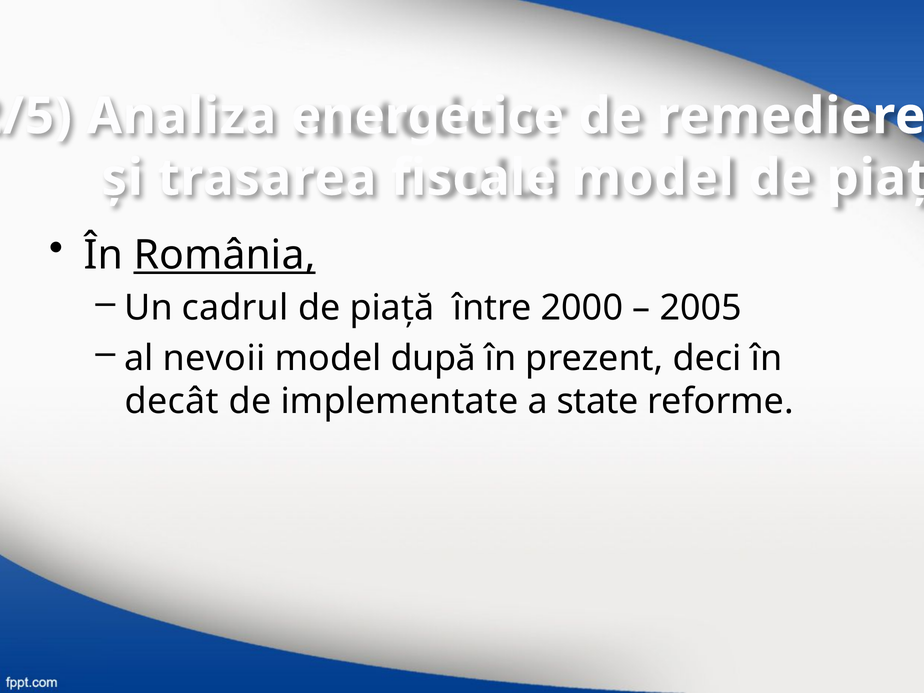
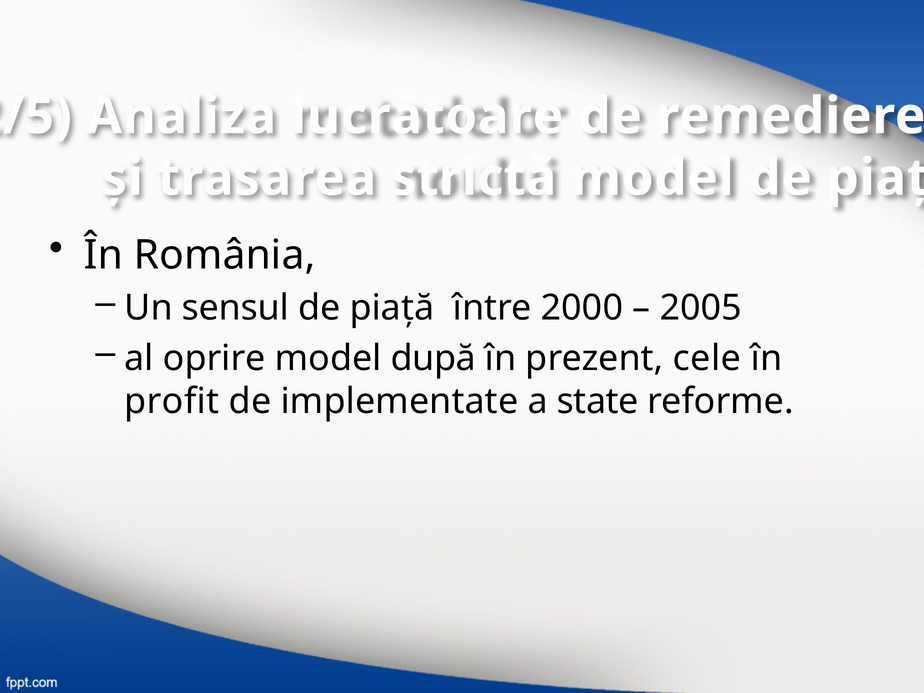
energetice: energetice -> lucrătoare (427, 116)
fiscale: fiscale -> strictă (474, 178)
România underline: present -> none (225, 255)
cadrul: cadrul -> sensul (235, 308)
nevoii: nevoii -> oprire (214, 358)
deci: deci -> cele (707, 358)
decât: decât -> profit (172, 402)
